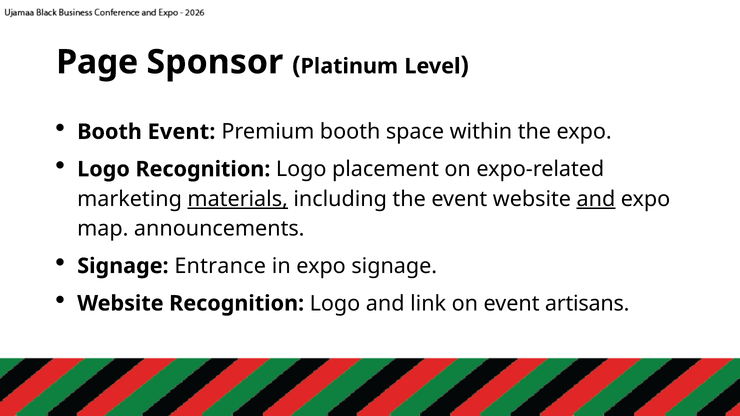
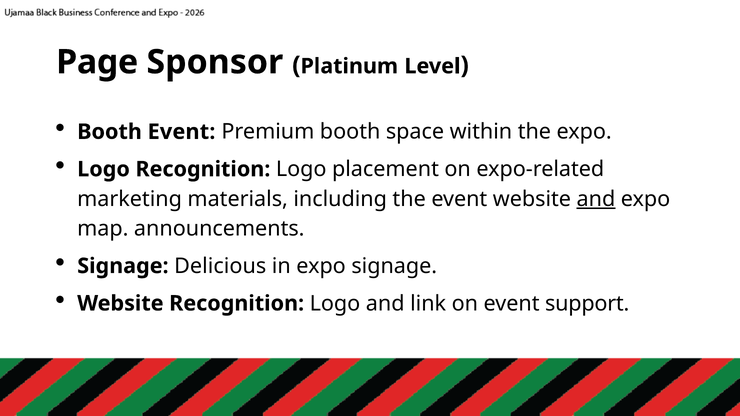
materials underline: present -> none (238, 199)
Entrance: Entrance -> Delicious (220, 266)
artisans: artisans -> support (587, 304)
